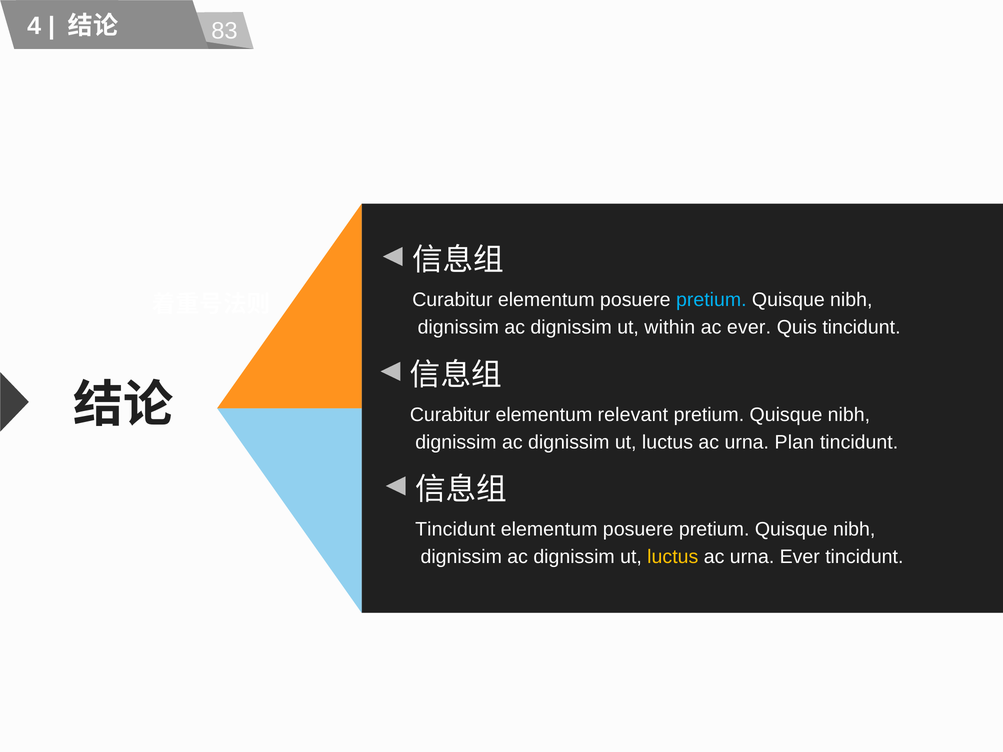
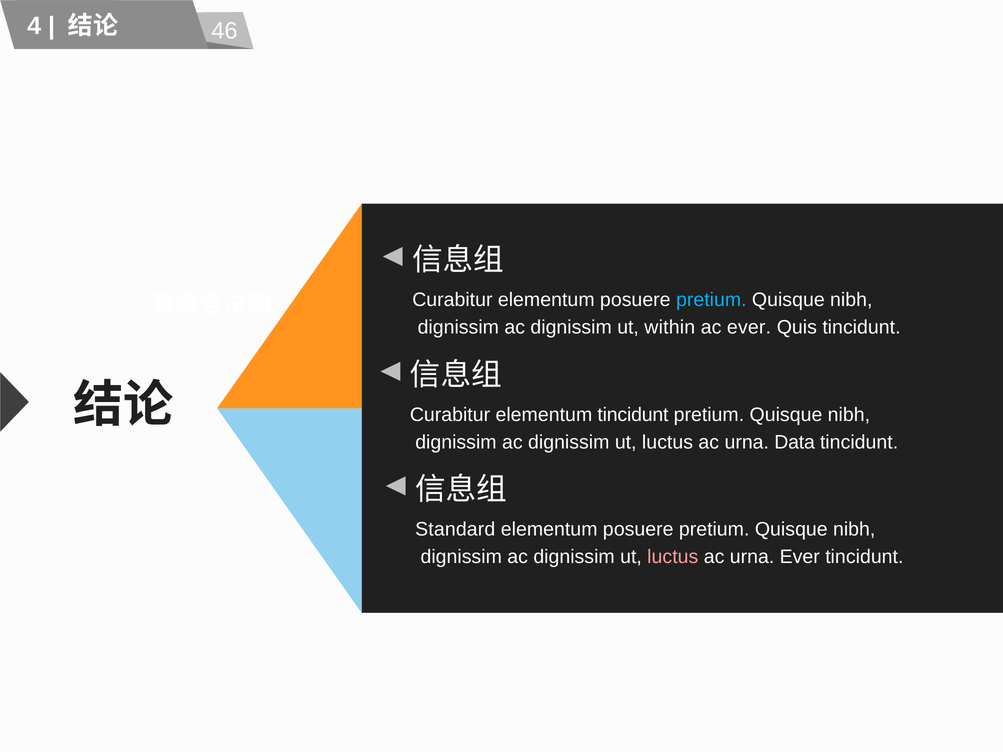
83: 83 -> 46 (224, 31)
elementum relevant: relevant -> tincidunt (633, 415)
Plan: Plan -> Data (795, 442)
Tincidunt: Tincidunt -> Standard (455, 529)
luctus colour: yellow -> pink (673, 557)
